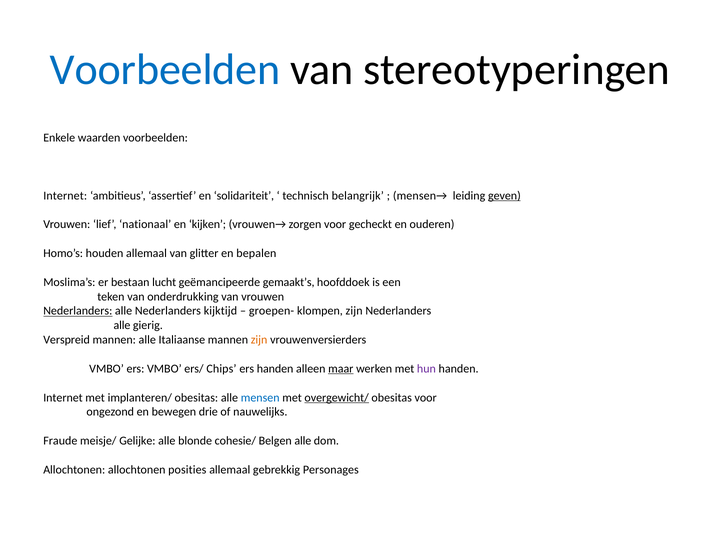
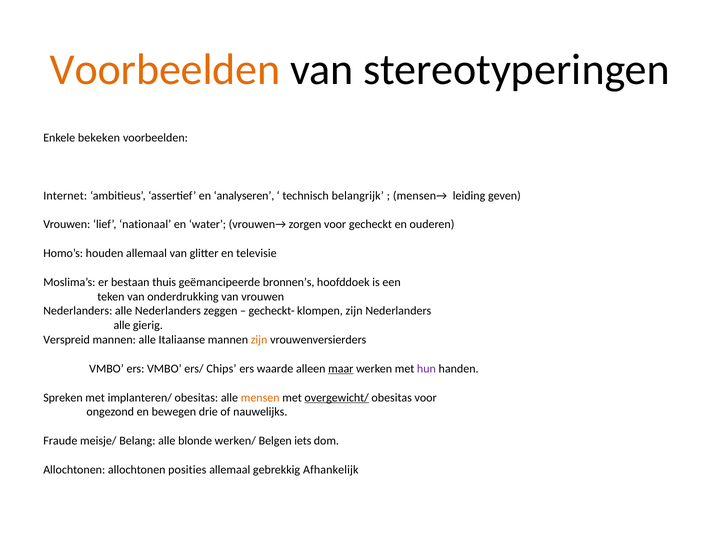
Voorbeelden colour: blue -> orange (165, 70)
waarden: waarden -> bekeken (99, 138)
solidariteit: solidariteit -> analyseren (244, 196)
geven underline: present -> none (504, 196)
kijken: kijken -> water (207, 224)
bepalen: bepalen -> televisie (256, 253)
lucht: lucht -> thuis (164, 282)
gemaakt’s: gemaakt’s -> bronnen’s (289, 282)
Nederlanders underline: present -> none (78, 311)
kijktijd: kijktijd -> zeggen (221, 311)
groepen-: groepen- -> gecheckt- (272, 311)
ers handen: handen -> waarde (275, 369)
Internet: Internet -> Spreken (63, 397)
mensen colour: blue -> orange (260, 397)
Gelijke: Gelijke -> Belang (137, 441)
cohesie/: cohesie/ -> werken/ (235, 441)
Belgen alle: alle -> iets (303, 441)
Personages: Personages -> Afhankelijk (331, 469)
